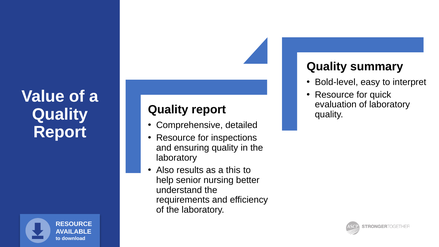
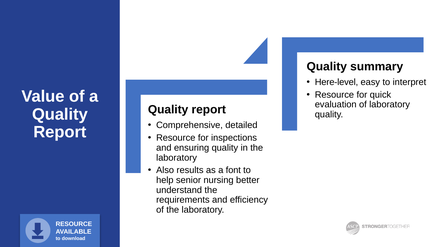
Bold-level: Bold-level -> Here-level (337, 82)
this: this -> font (233, 170)
